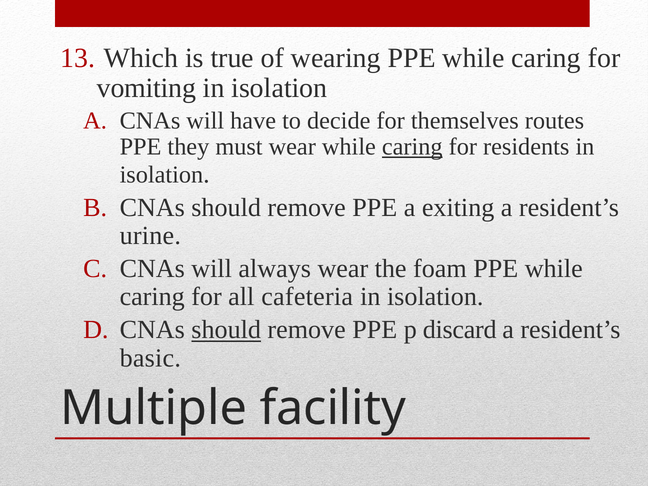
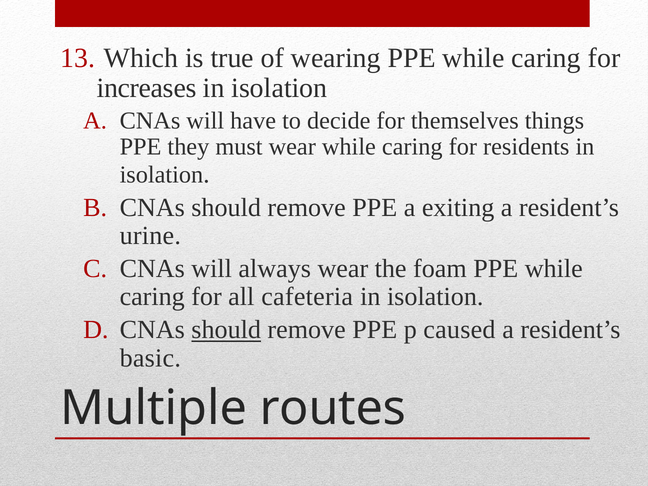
vomiting: vomiting -> increases (147, 88)
routes: routes -> things (554, 121)
caring underline: present -> none (412, 147)
discard: discard -> caused (459, 330)
facility: facility -> routes (333, 408)
